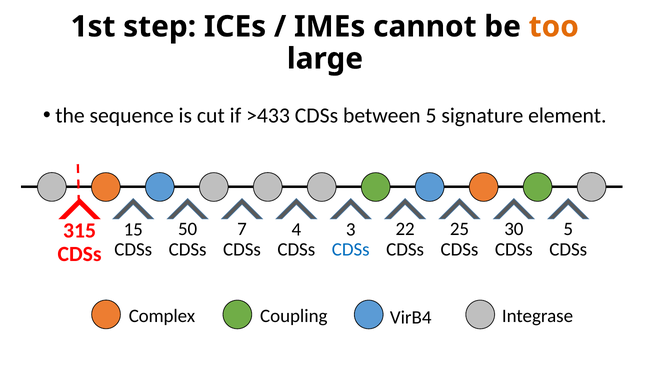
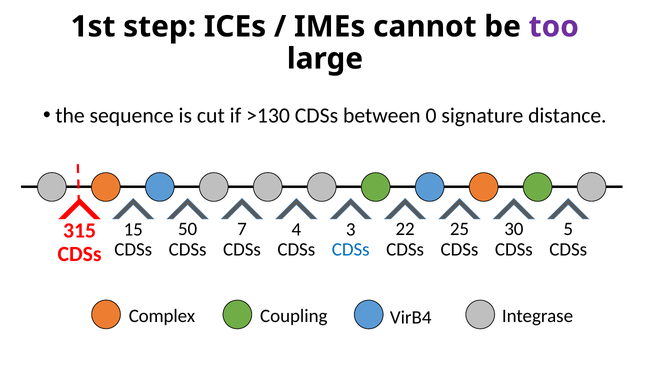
too colour: orange -> purple (554, 27)
>433: >433 -> >130 (268, 116)
between 5: 5 -> 0 (431, 116)
element: element -> distance (567, 116)
